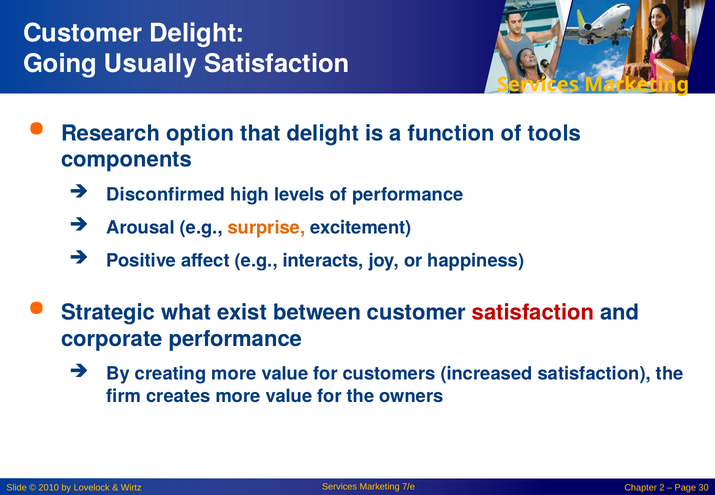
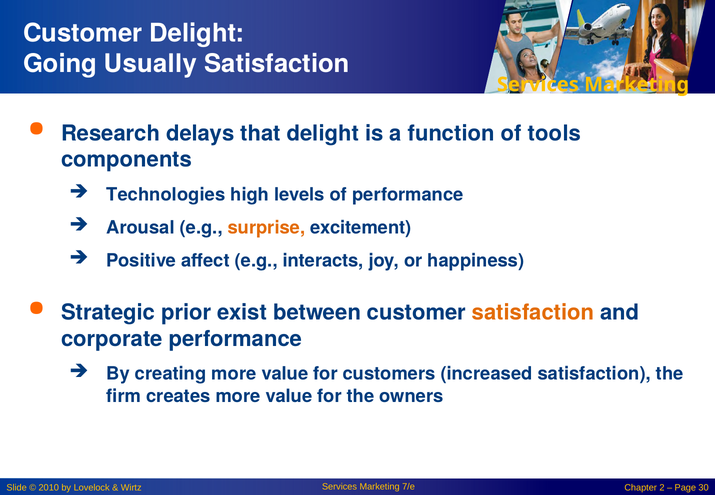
option: option -> delays (200, 133)
Disconfirmed: Disconfirmed -> Technologies (166, 195)
what: what -> prior (186, 313)
satisfaction colour: red -> orange (533, 313)
